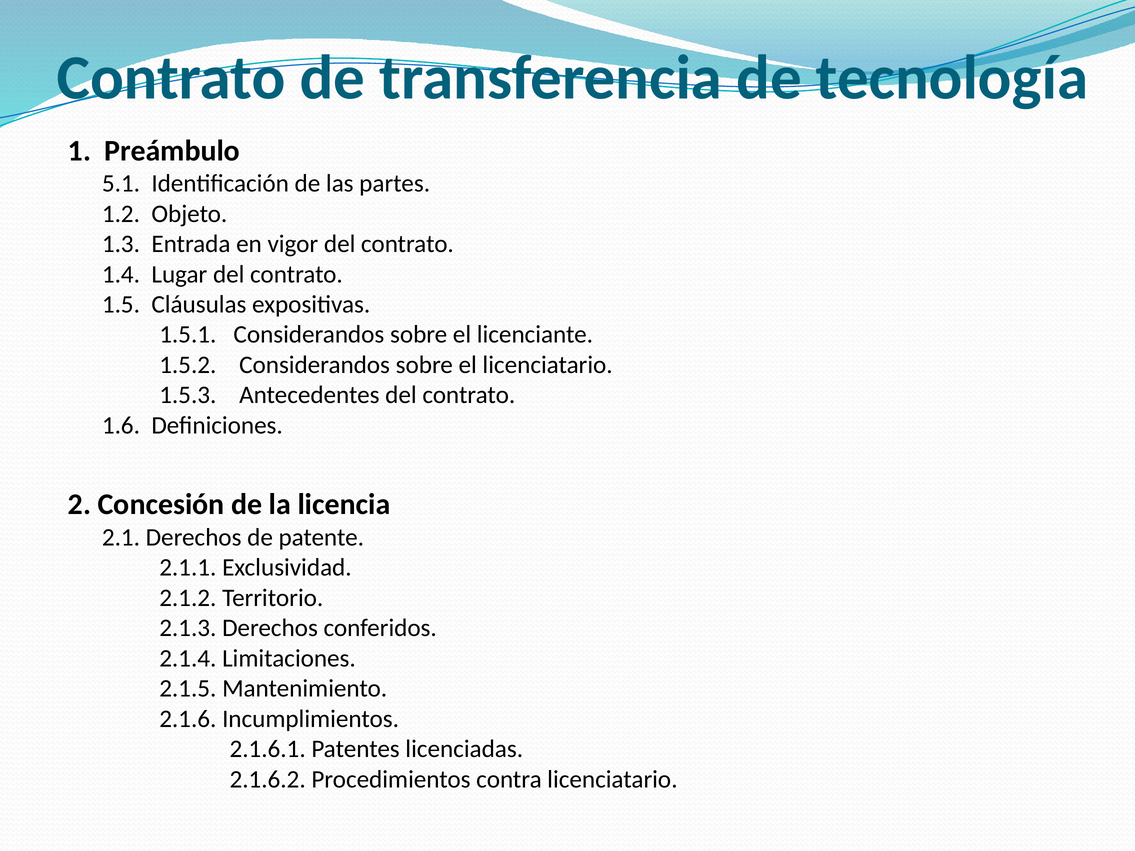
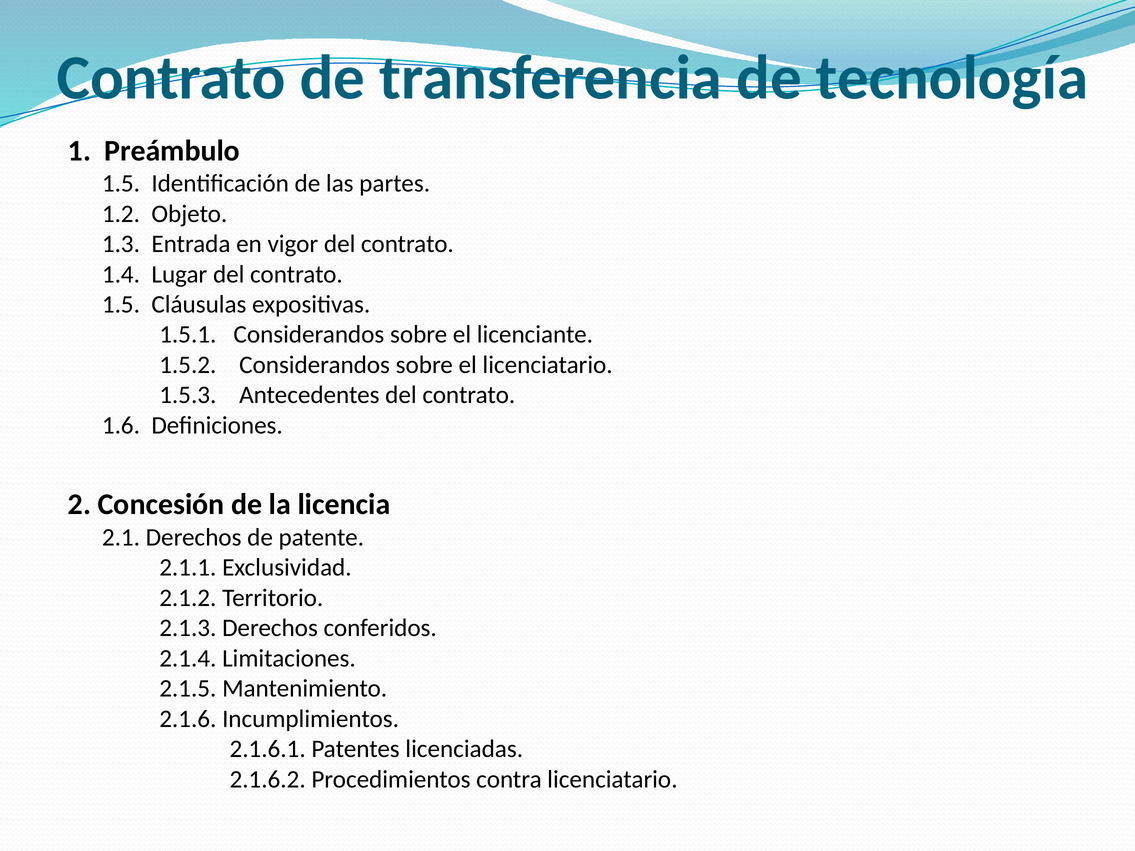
5.1: 5.1 -> 1.5 (121, 184)
